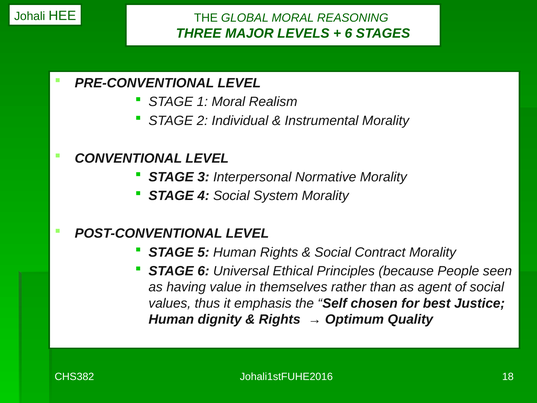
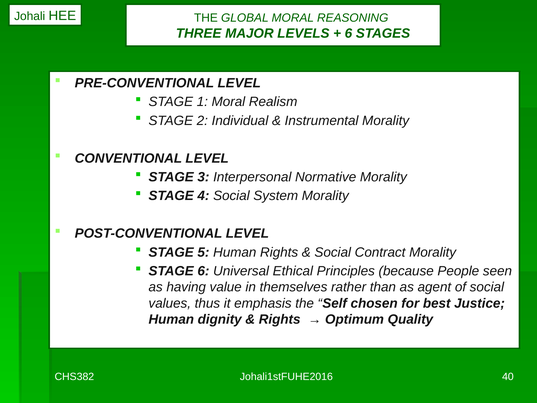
18: 18 -> 40 (508, 376)
